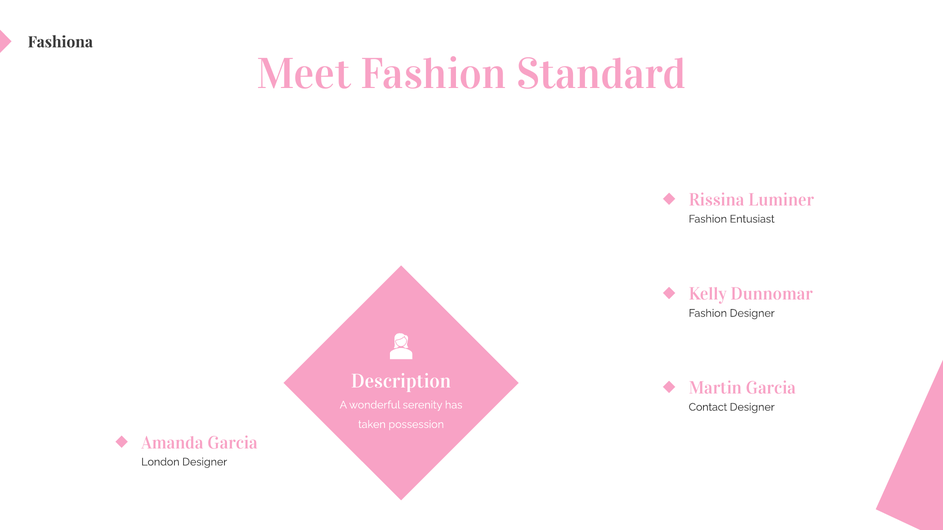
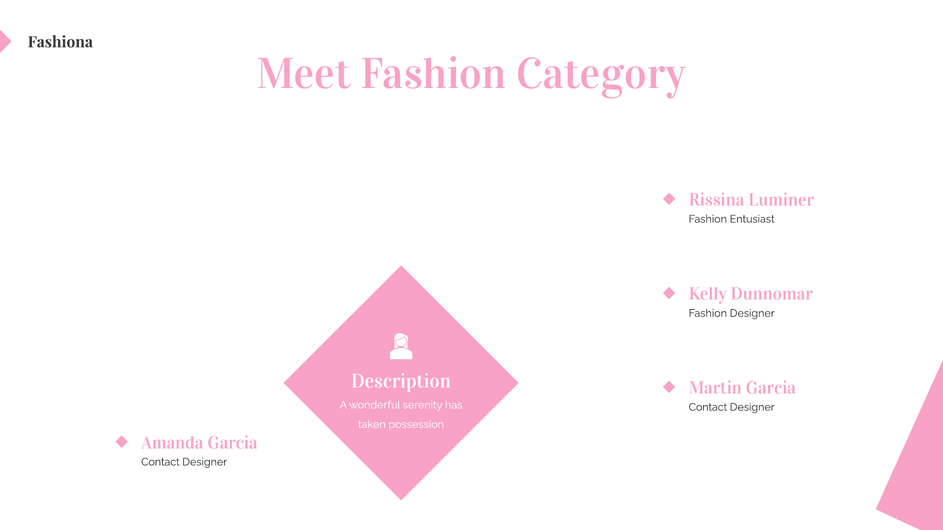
Standard: Standard -> Category (601, 74)
London: London -> Contact (160, 462)
